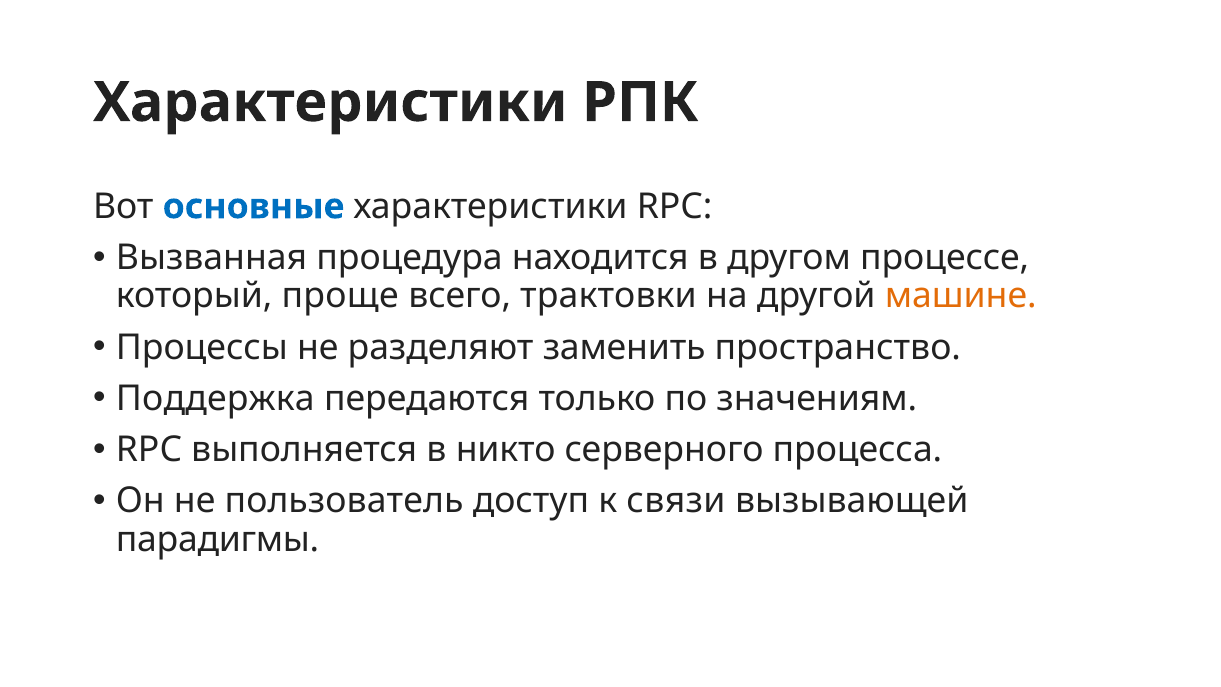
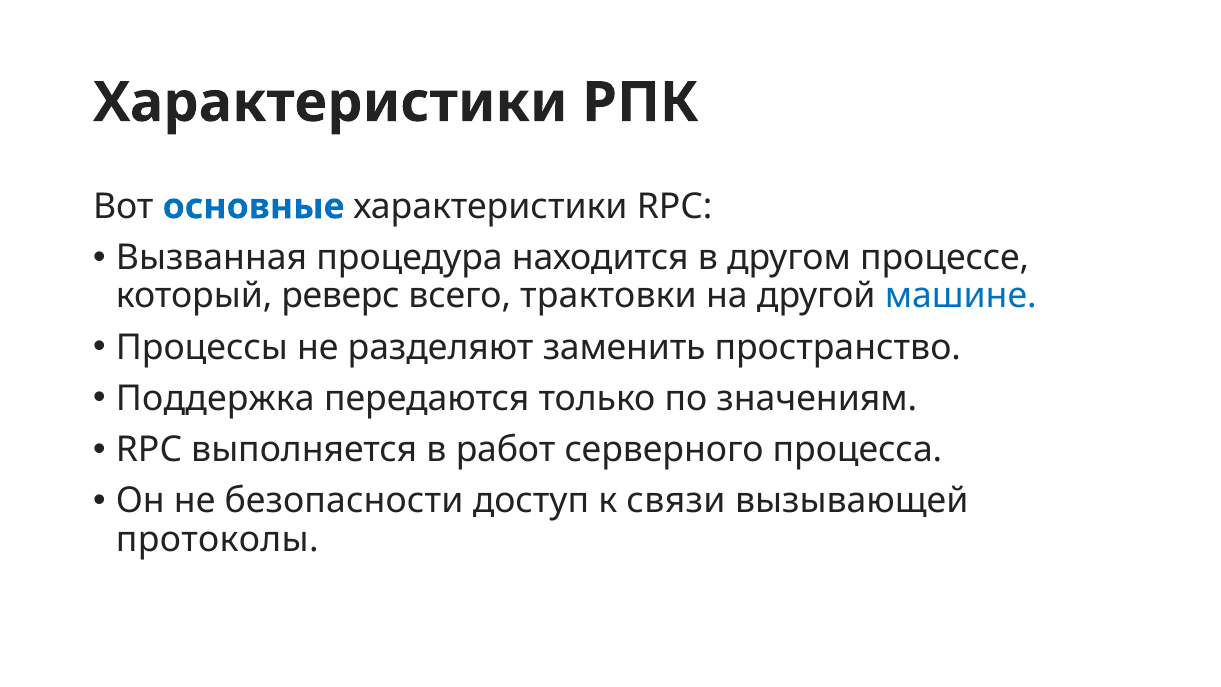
проще: проще -> реверс (341, 296)
машине colour: orange -> blue (961, 296)
никто: никто -> работ (506, 450)
пользователь: пользователь -> безопасности (344, 501)
парадигмы: парадигмы -> протоколы (217, 539)
